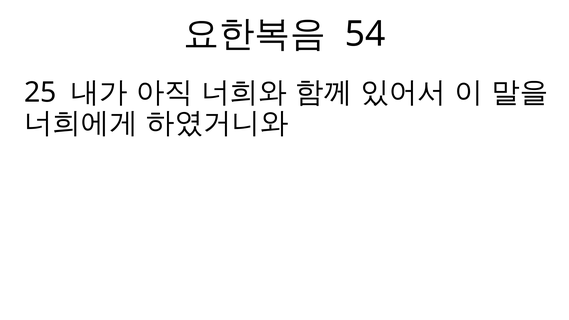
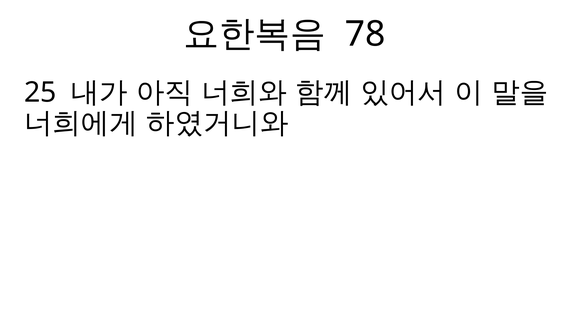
54: 54 -> 78 (365, 34)
